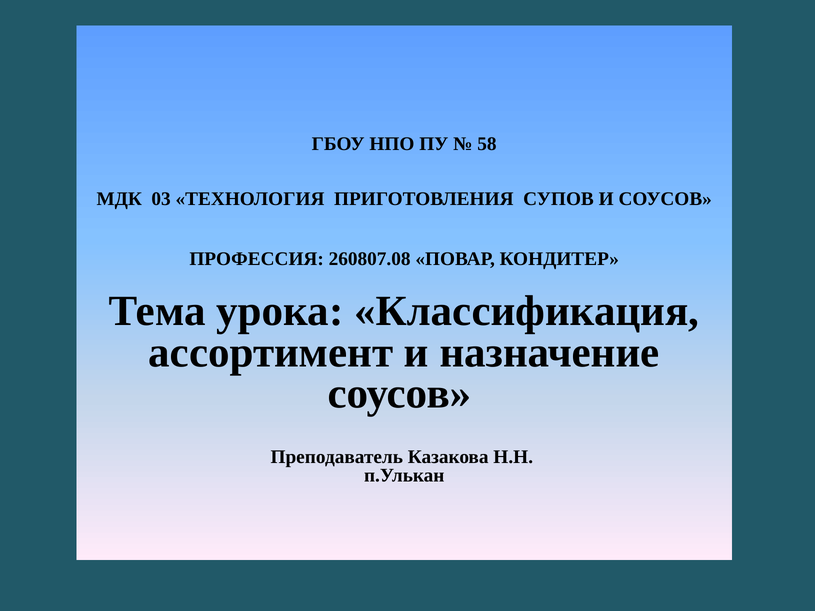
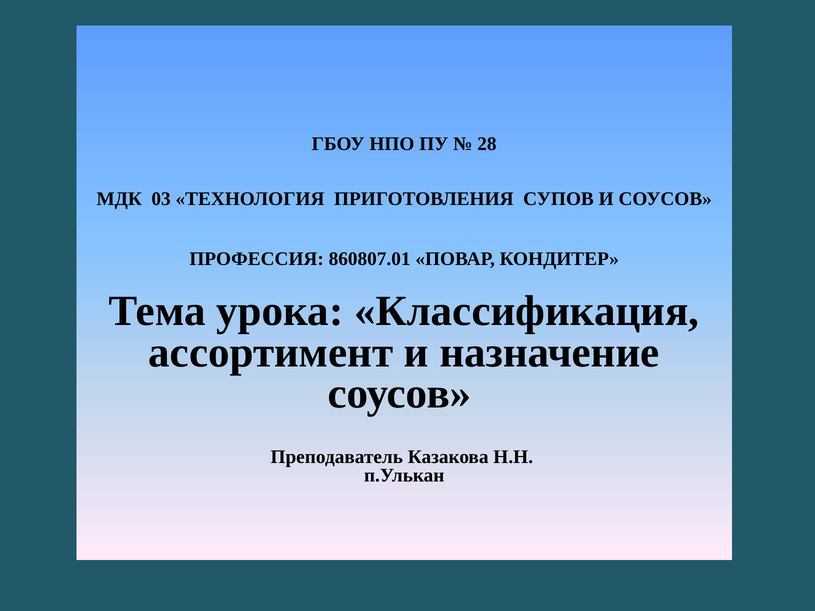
58: 58 -> 28 (487, 144)
260807.08: 260807.08 -> 860807.01 (370, 259)
